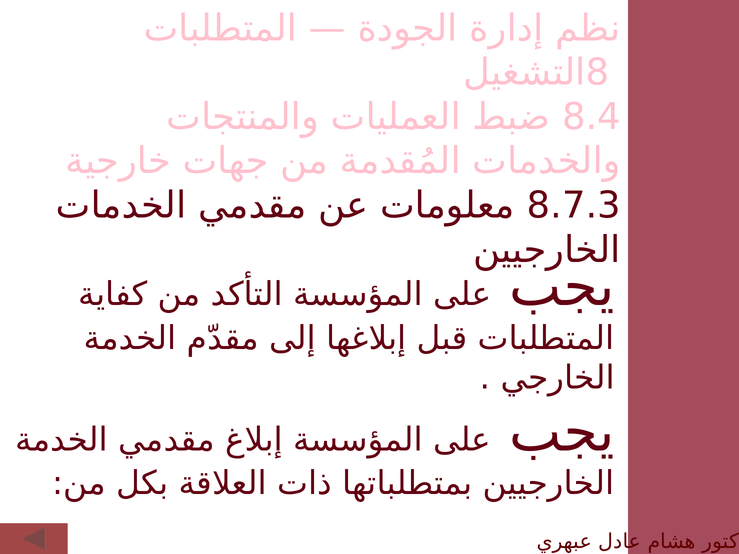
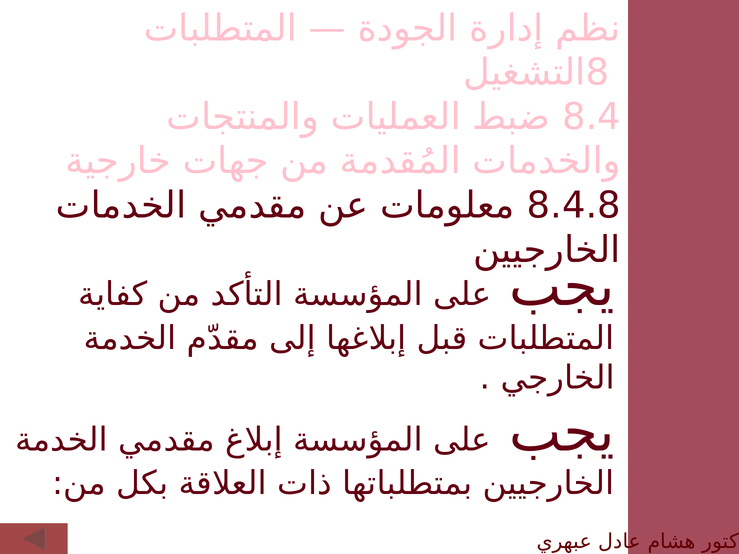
8.7.3: 8.7.3 -> 8.4.8 (574, 206)
